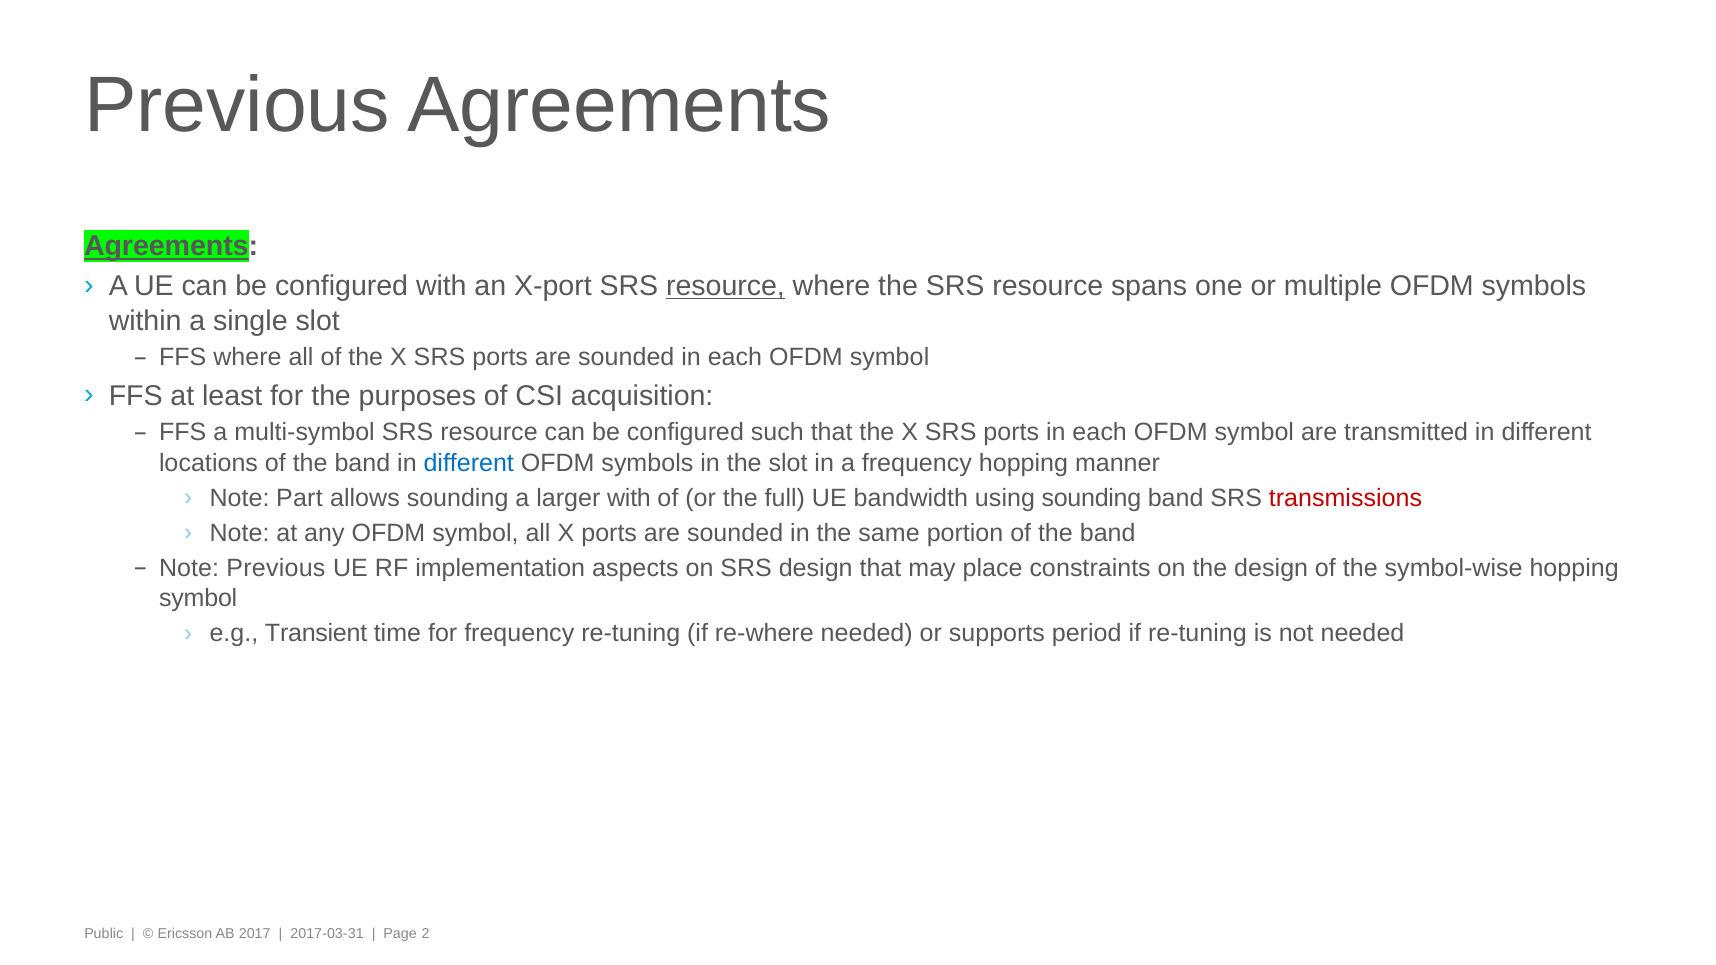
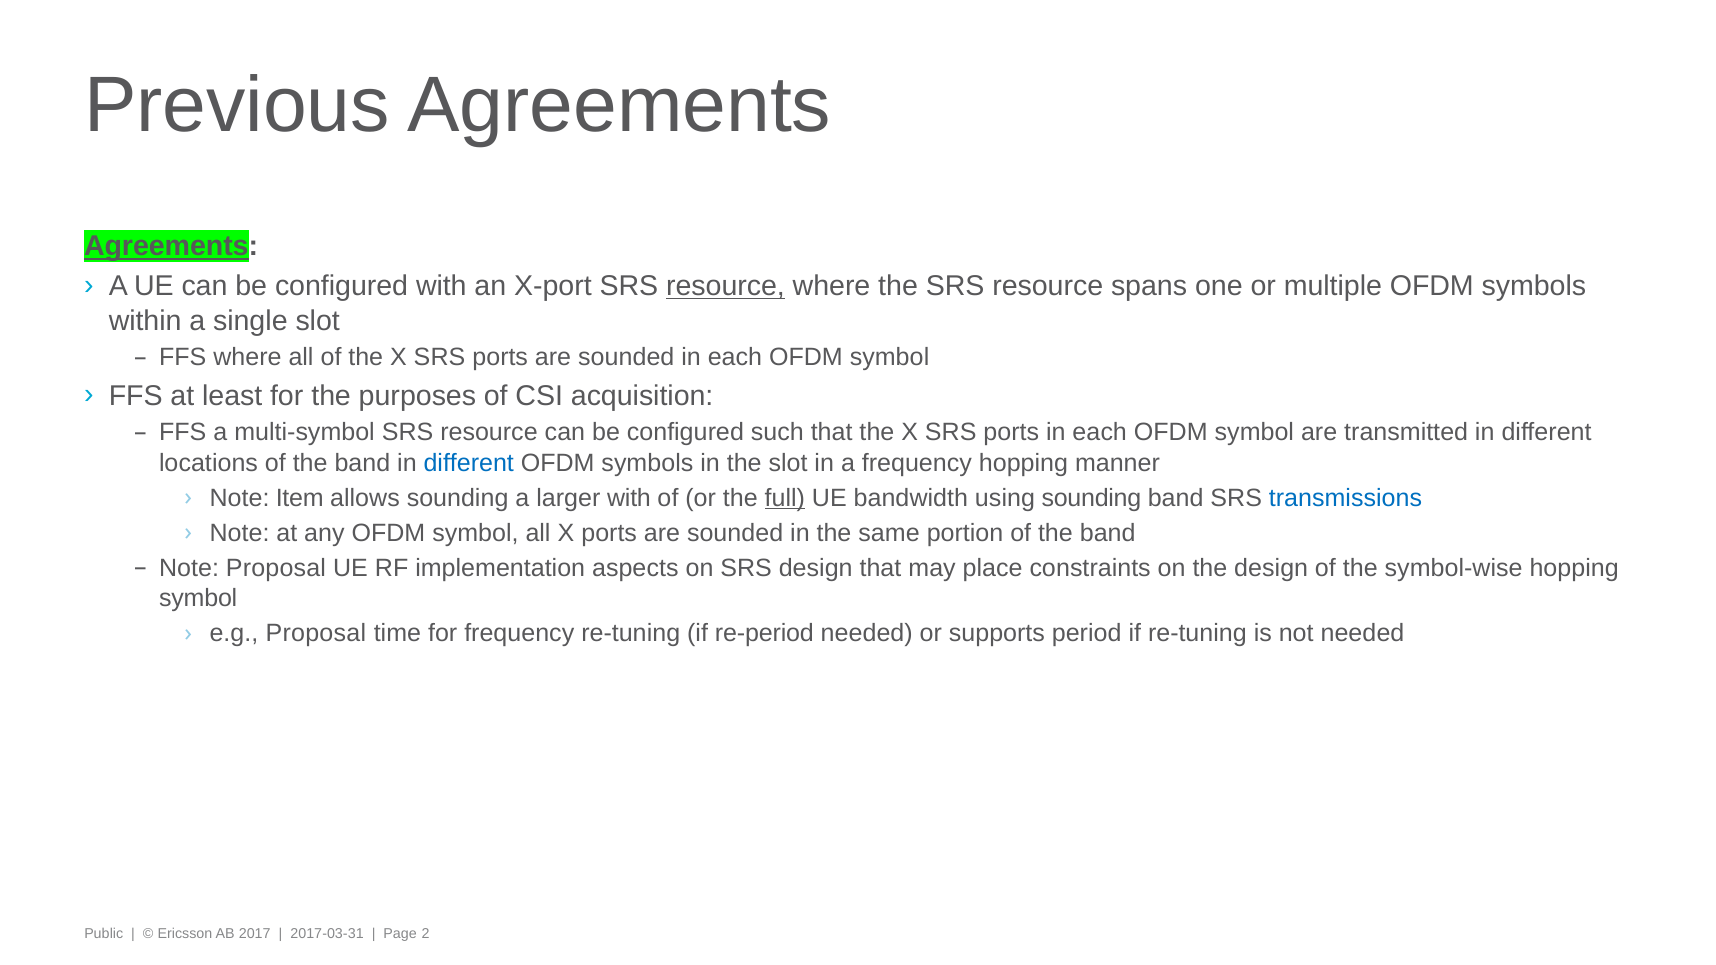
Part: Part -> Item (300, 498)
full underline: none -> present (785, 498)
transmissions colour: red -> blue (1345, 498)
Note Previous: Previous -> Proposal (276, 568)
e.g Transient: Transient -> Proposal (316, 633)
re-where: re-where -> re-period (764, 633)
